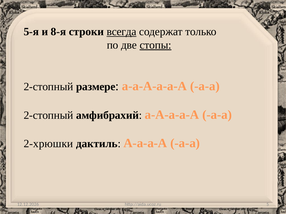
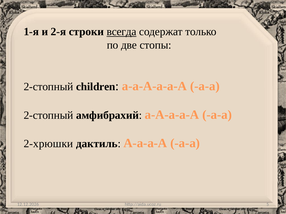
5-я: 5-я -> 1-я (31, 32)
8-я: 8-я -> 2-я (58, 32)
стопы underline: present -> none (156, 45)
размере: размере -> children (96, 87)
